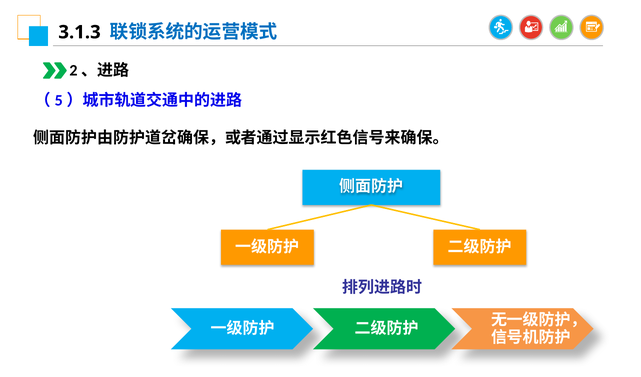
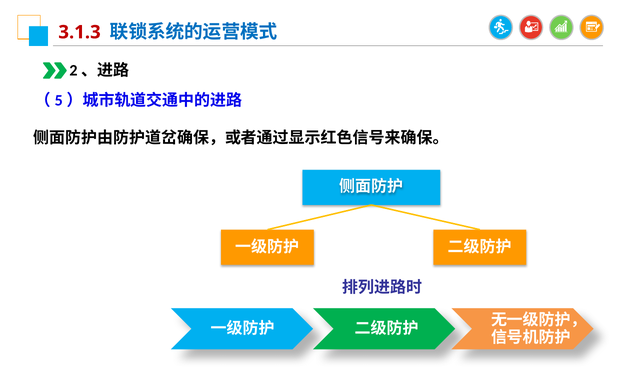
3.1.3 colour: black -> red (80, 32)
